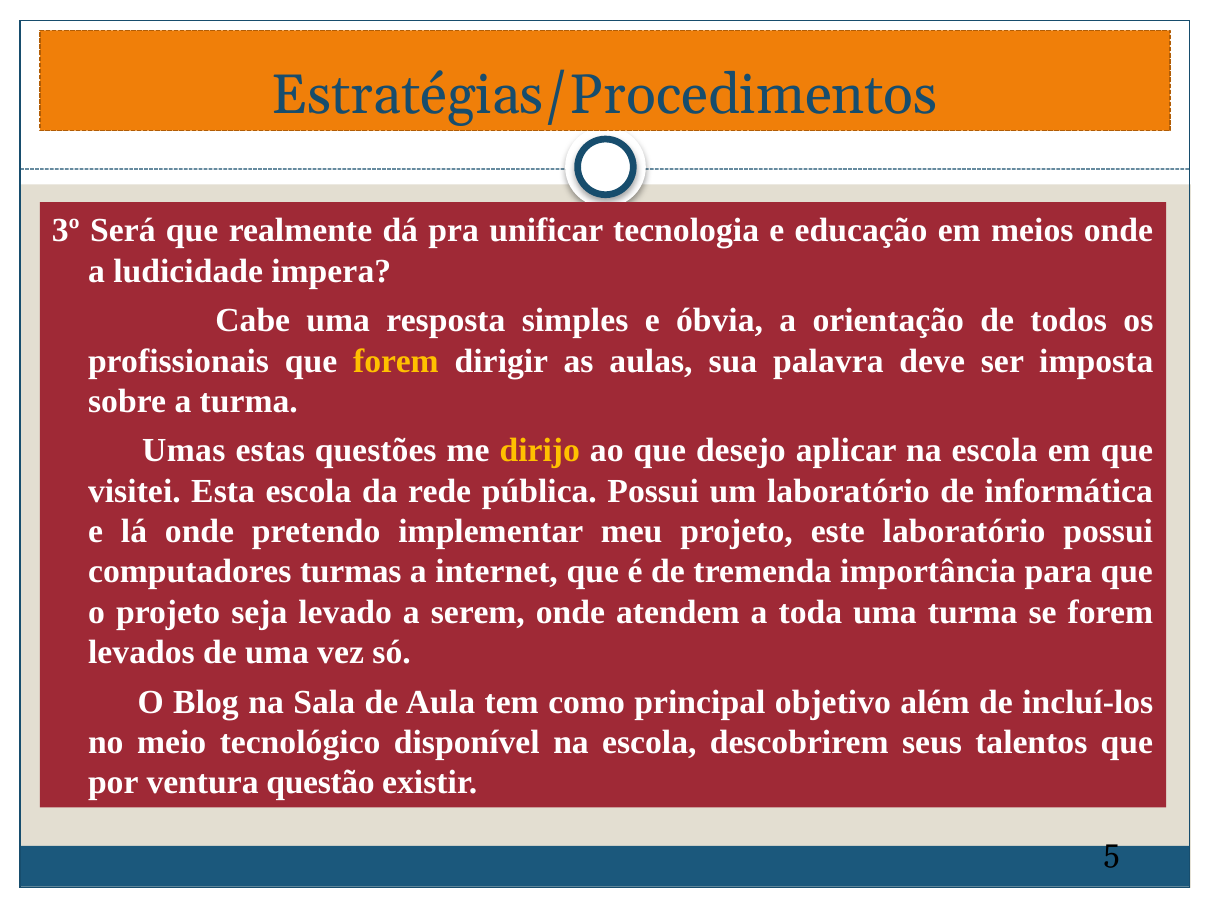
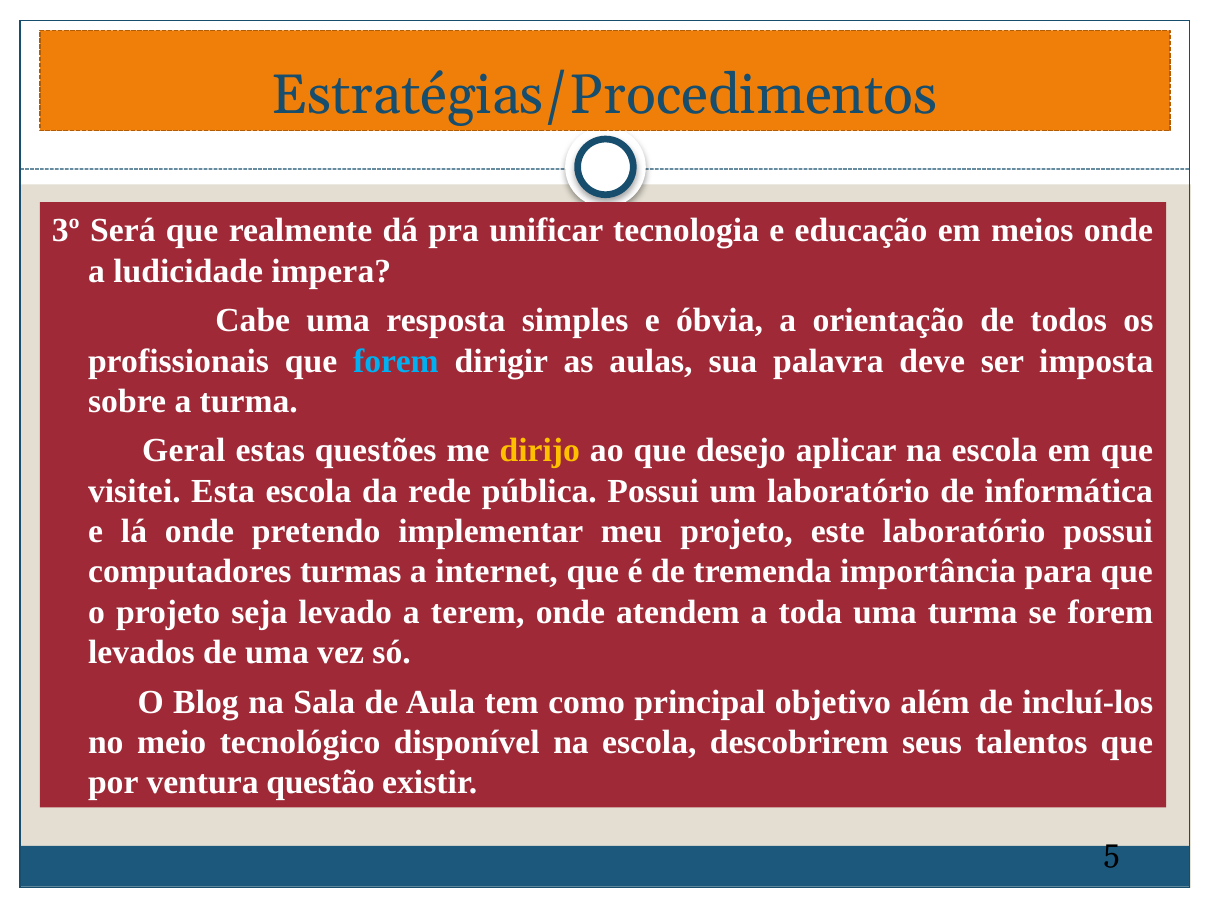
forem colour: yellow -> light blue (396, 361)
Umas: Umas -> Geral (184, 451)
serem: serem -> terem (478, 612)
